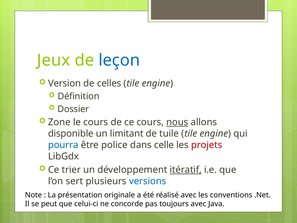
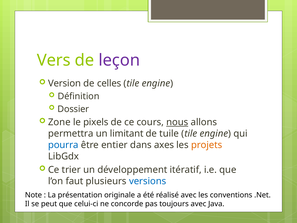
Jeux: Jeux -> Vers (54, 60)
leçon colour: blue -> purple (119, 60)
le cours: cours -> pixels (96, 122)
disponible: disponible -> permettra (71, 133)
police: police -> entier (114, 145)
celle: celle -> axes (164, 145)
projets colour: red -> orange (207, 145)
itératif underline: present -> none (186, 170)
sert: sert -> faut (74, 181)
